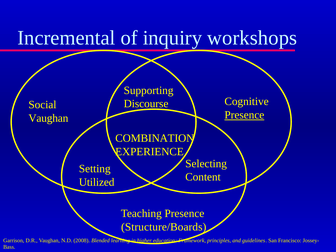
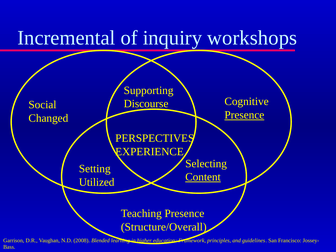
Vaughan: Vaughan -> Changed (48, 118)
COMBINATION: COMBINATION -> PERSPECTIVES (155, 138)
Content underline: none -> present (203, 177)
Structure/Boards: Structure/Boards -> Structure/Overall (164, 227)
